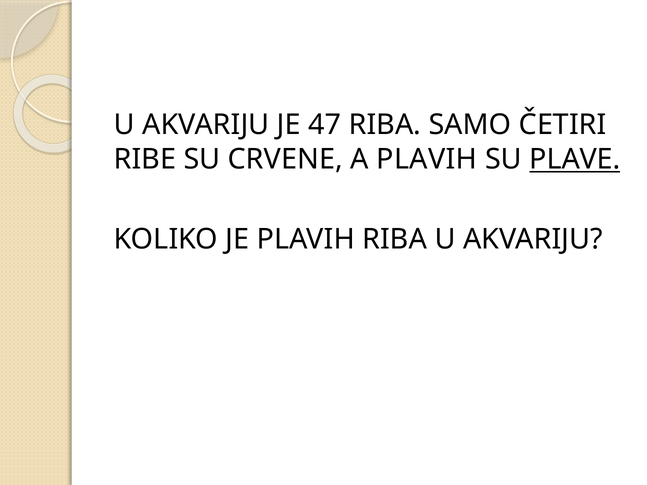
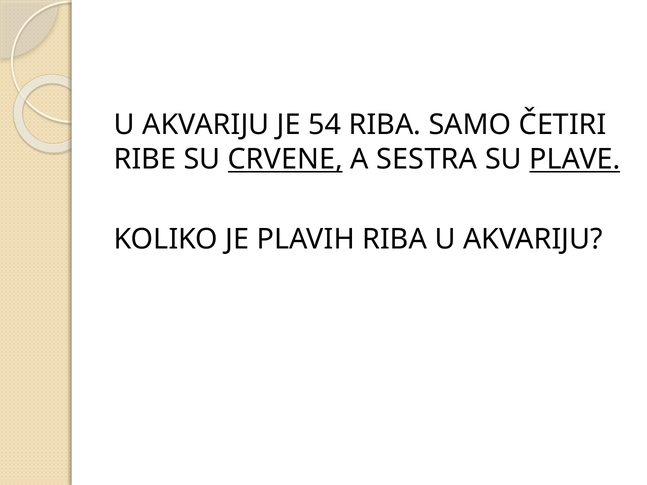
47: 47 -> 54 (325, 125)
CRVENE underline: none -> present (285, 159)
A PLAVIH: PLAVIH -> SESTRA (427, 159)
